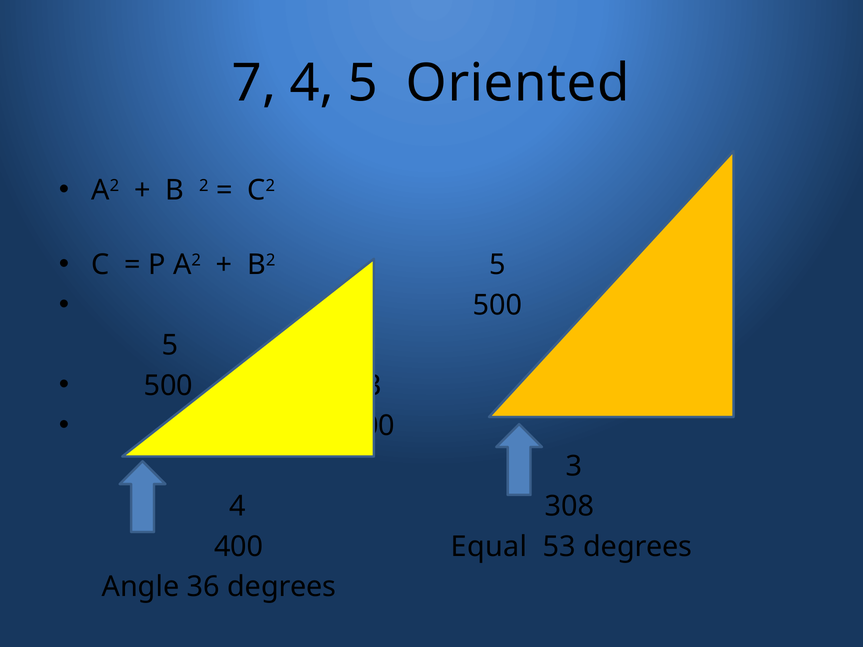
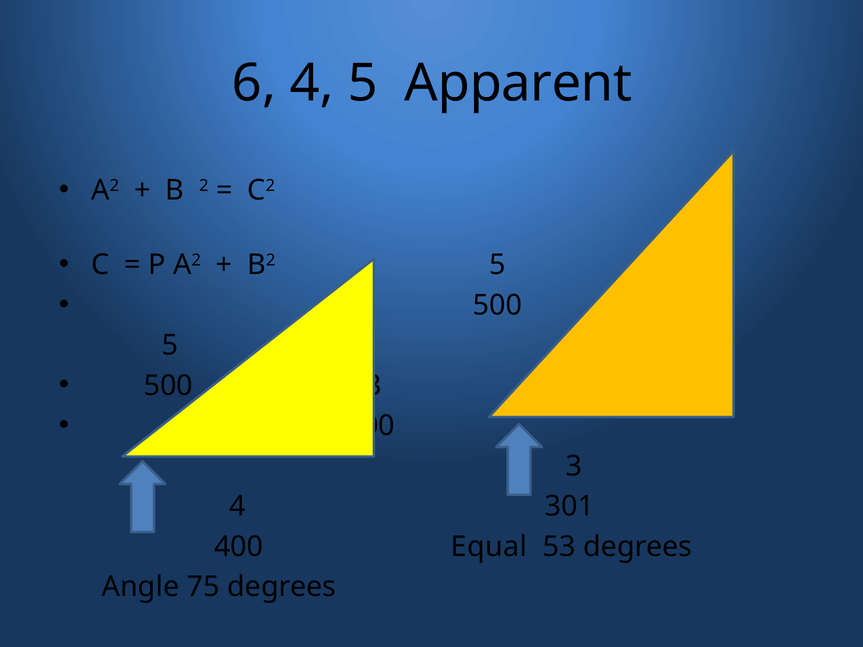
7: 7 -> 6 (254, 84)
Oriented: Oriented -> Apparent (518, 84)
308: 308 -> 301 (569, 507)
36: 36 -> 75 (203, 587)
